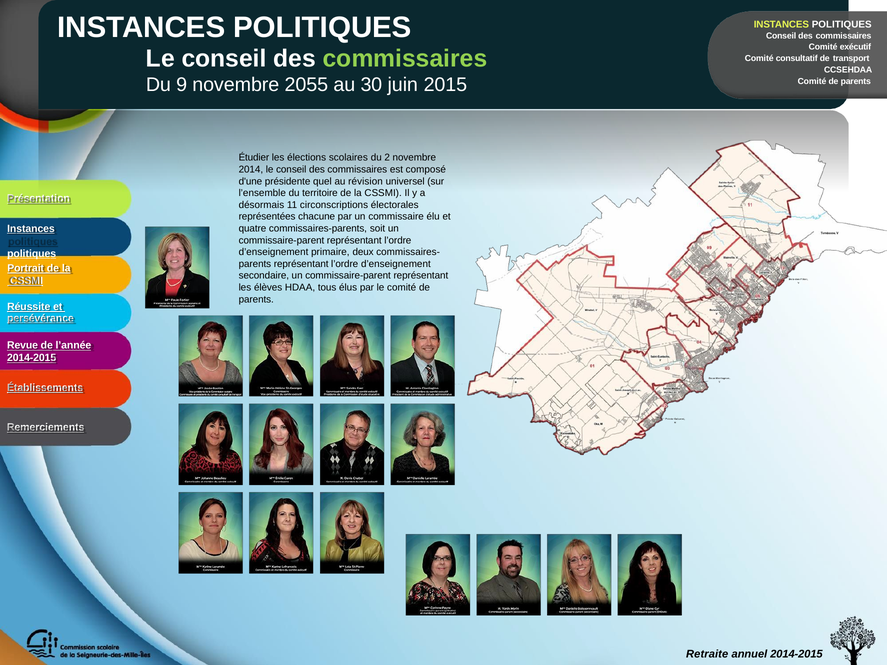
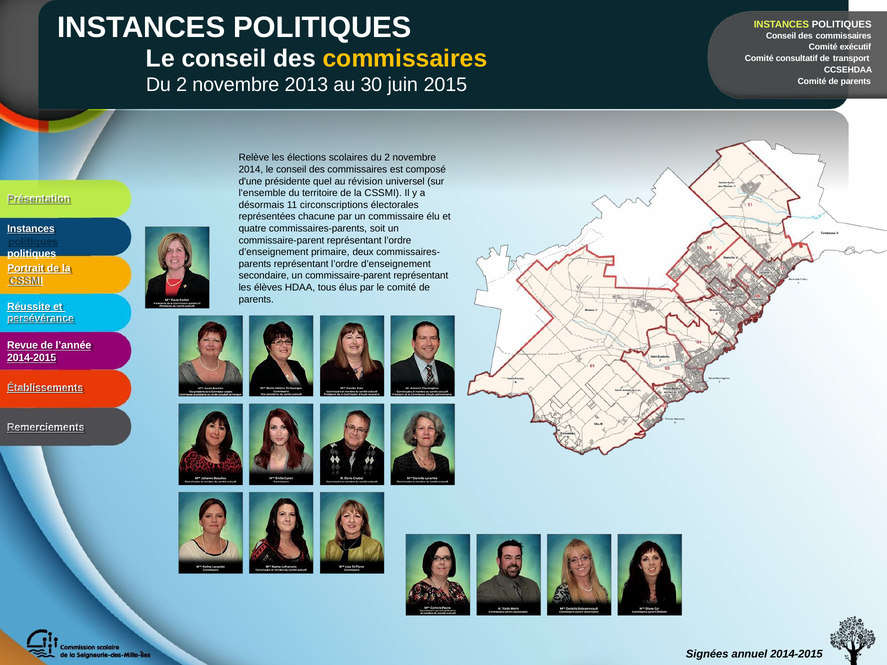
commissaires colour: light green -> yellow (405, 59)
9: 9 -> 2 (182, 85)
2055: 2055 -> 2013 (306, 85)
Étudier: Étudier -> Relève (254, 158)
Retraite: Retraite -> Signées (707, 654)
